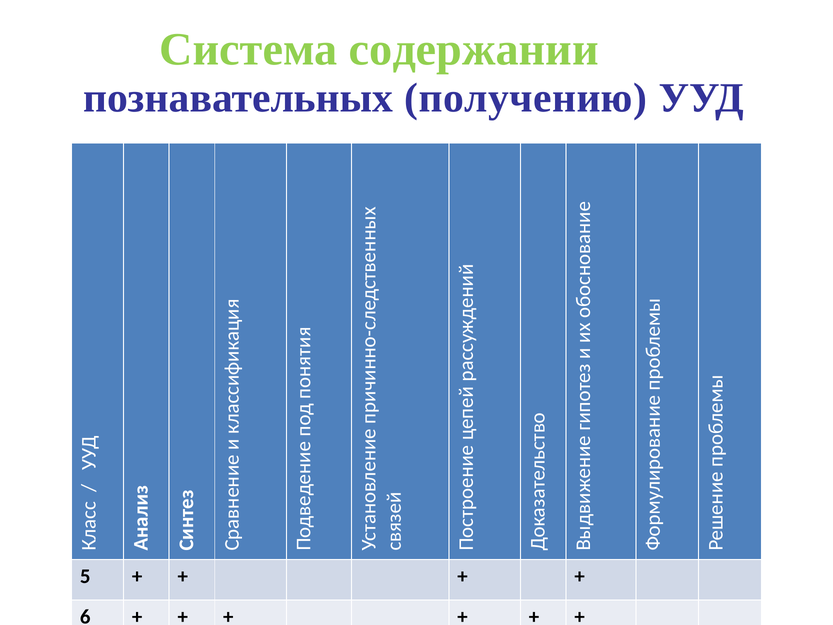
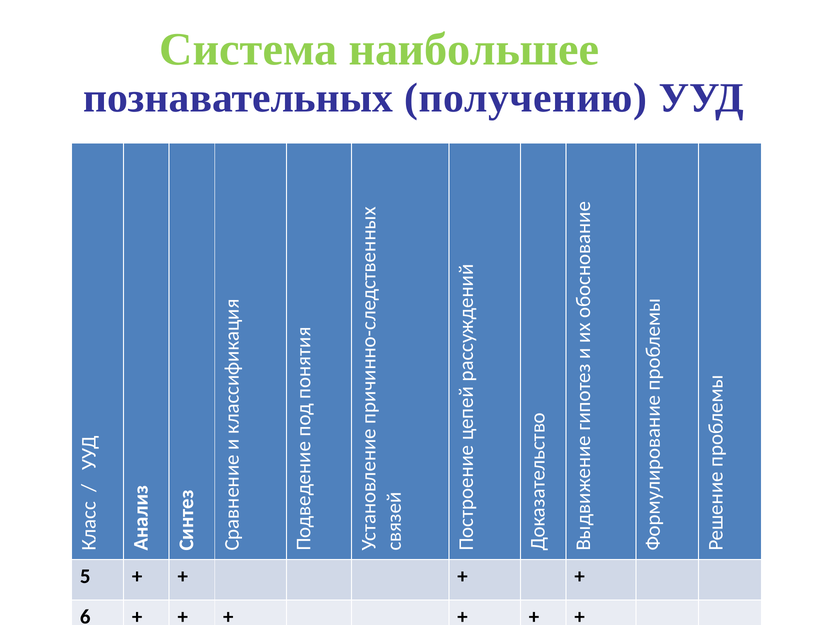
содержании: содержании -> наибольшее (474, 50)
